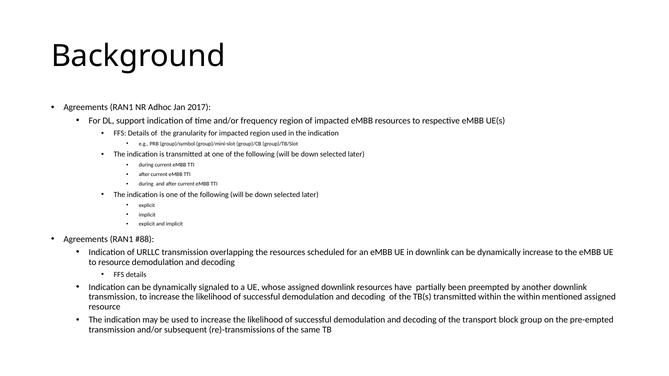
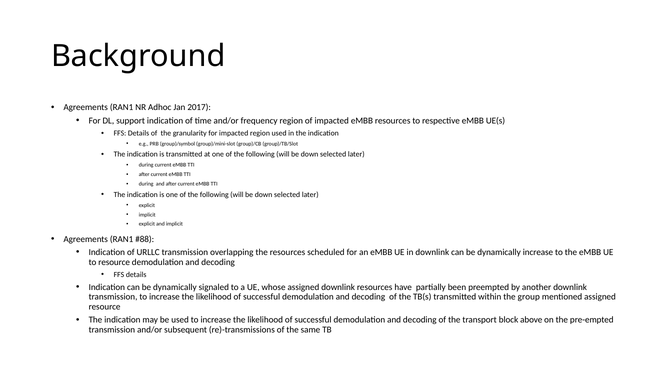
the within: within -> group (529, 297)
group: group -> above (531, 320)
